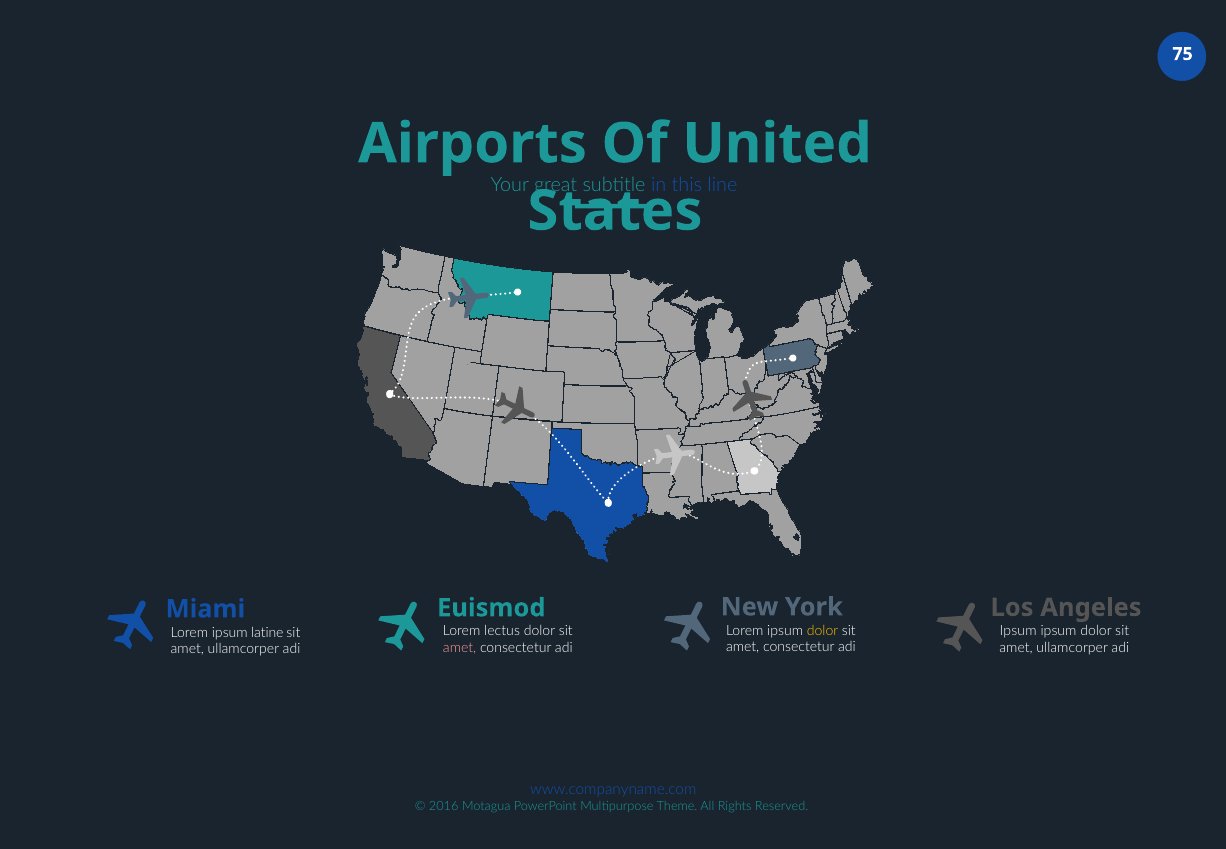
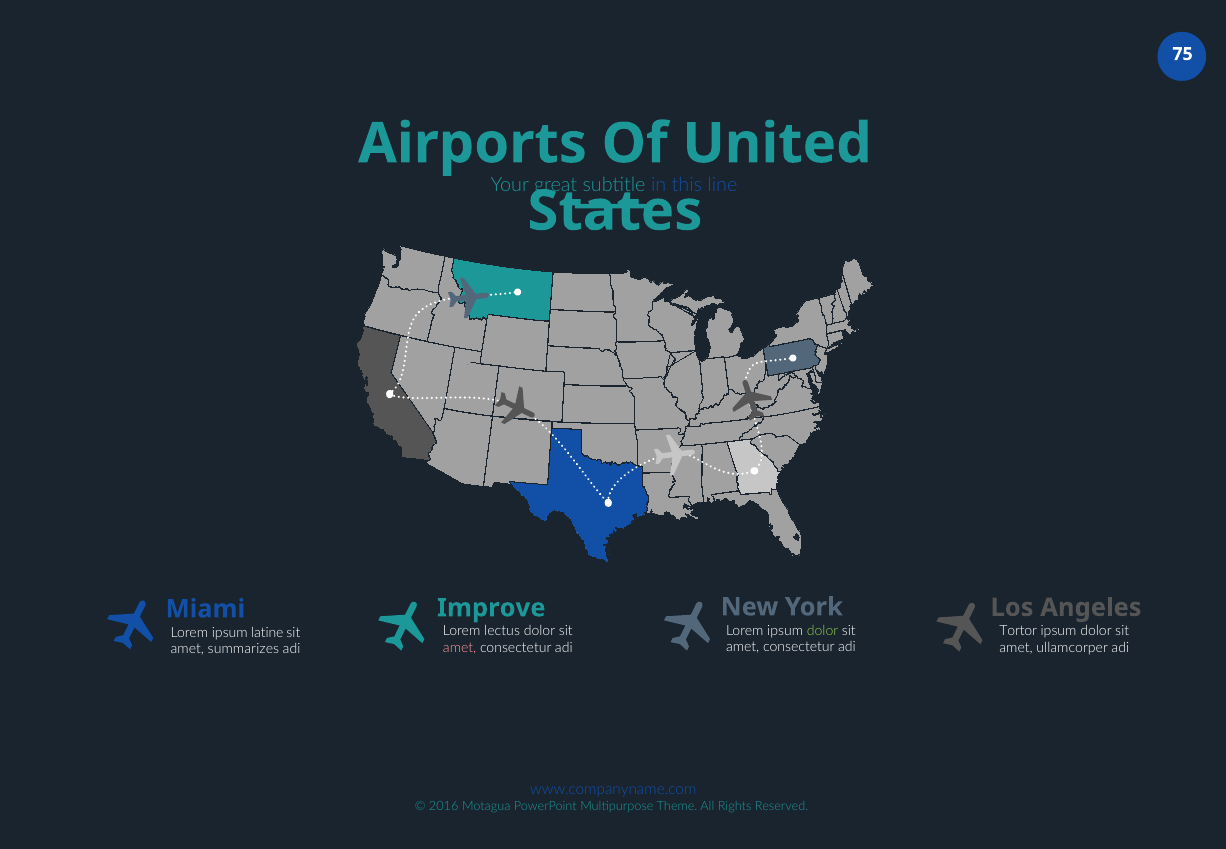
Euismod: Euismod -> Improve (491, 608)
dolor colour: yellow -> light green (823, 630)
Ipsum: Ipsum -> Tortor (1018, 631)
ullamcorper: ullamcorper -> summarizes (243, 649)
